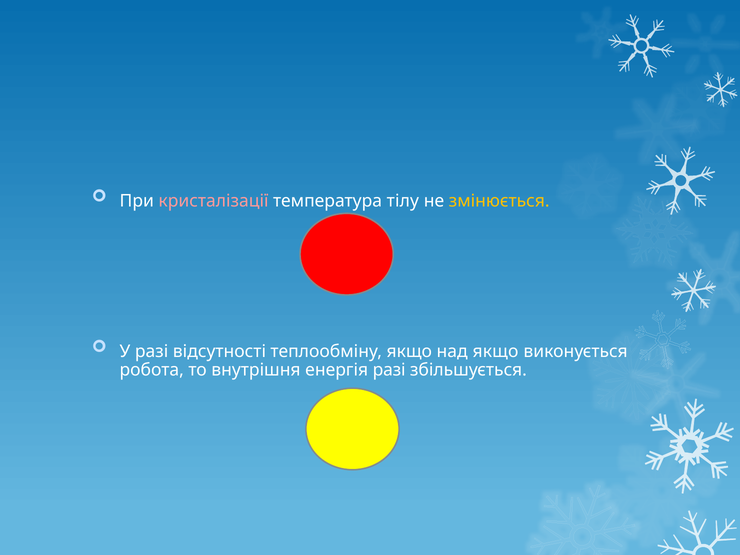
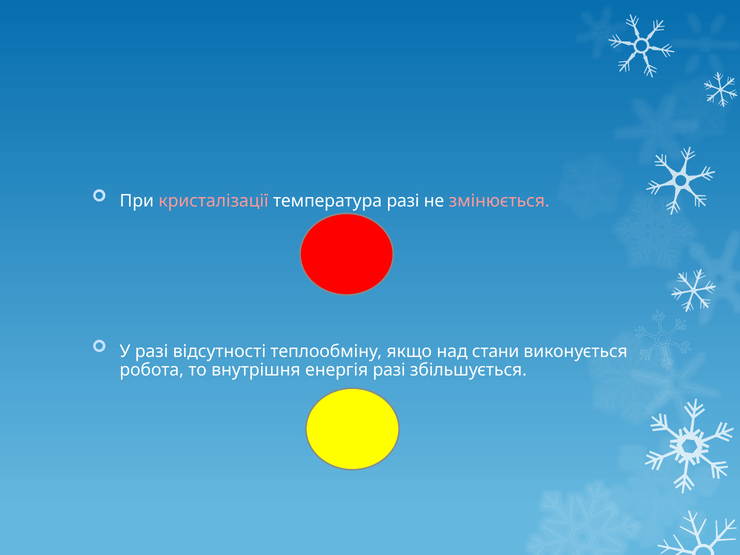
температура тілу: тілу -> разі (403, 201)
змінюється colour: yellow -> pink (499, 201)
над якщо: якщо -> стани (496, 351)
